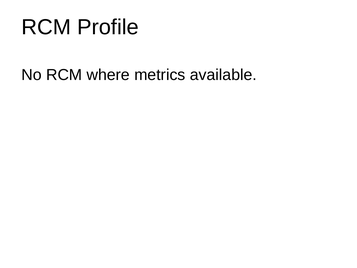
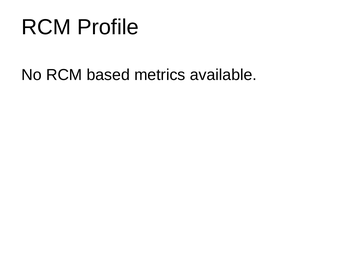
where: where -> based (108, 75)
